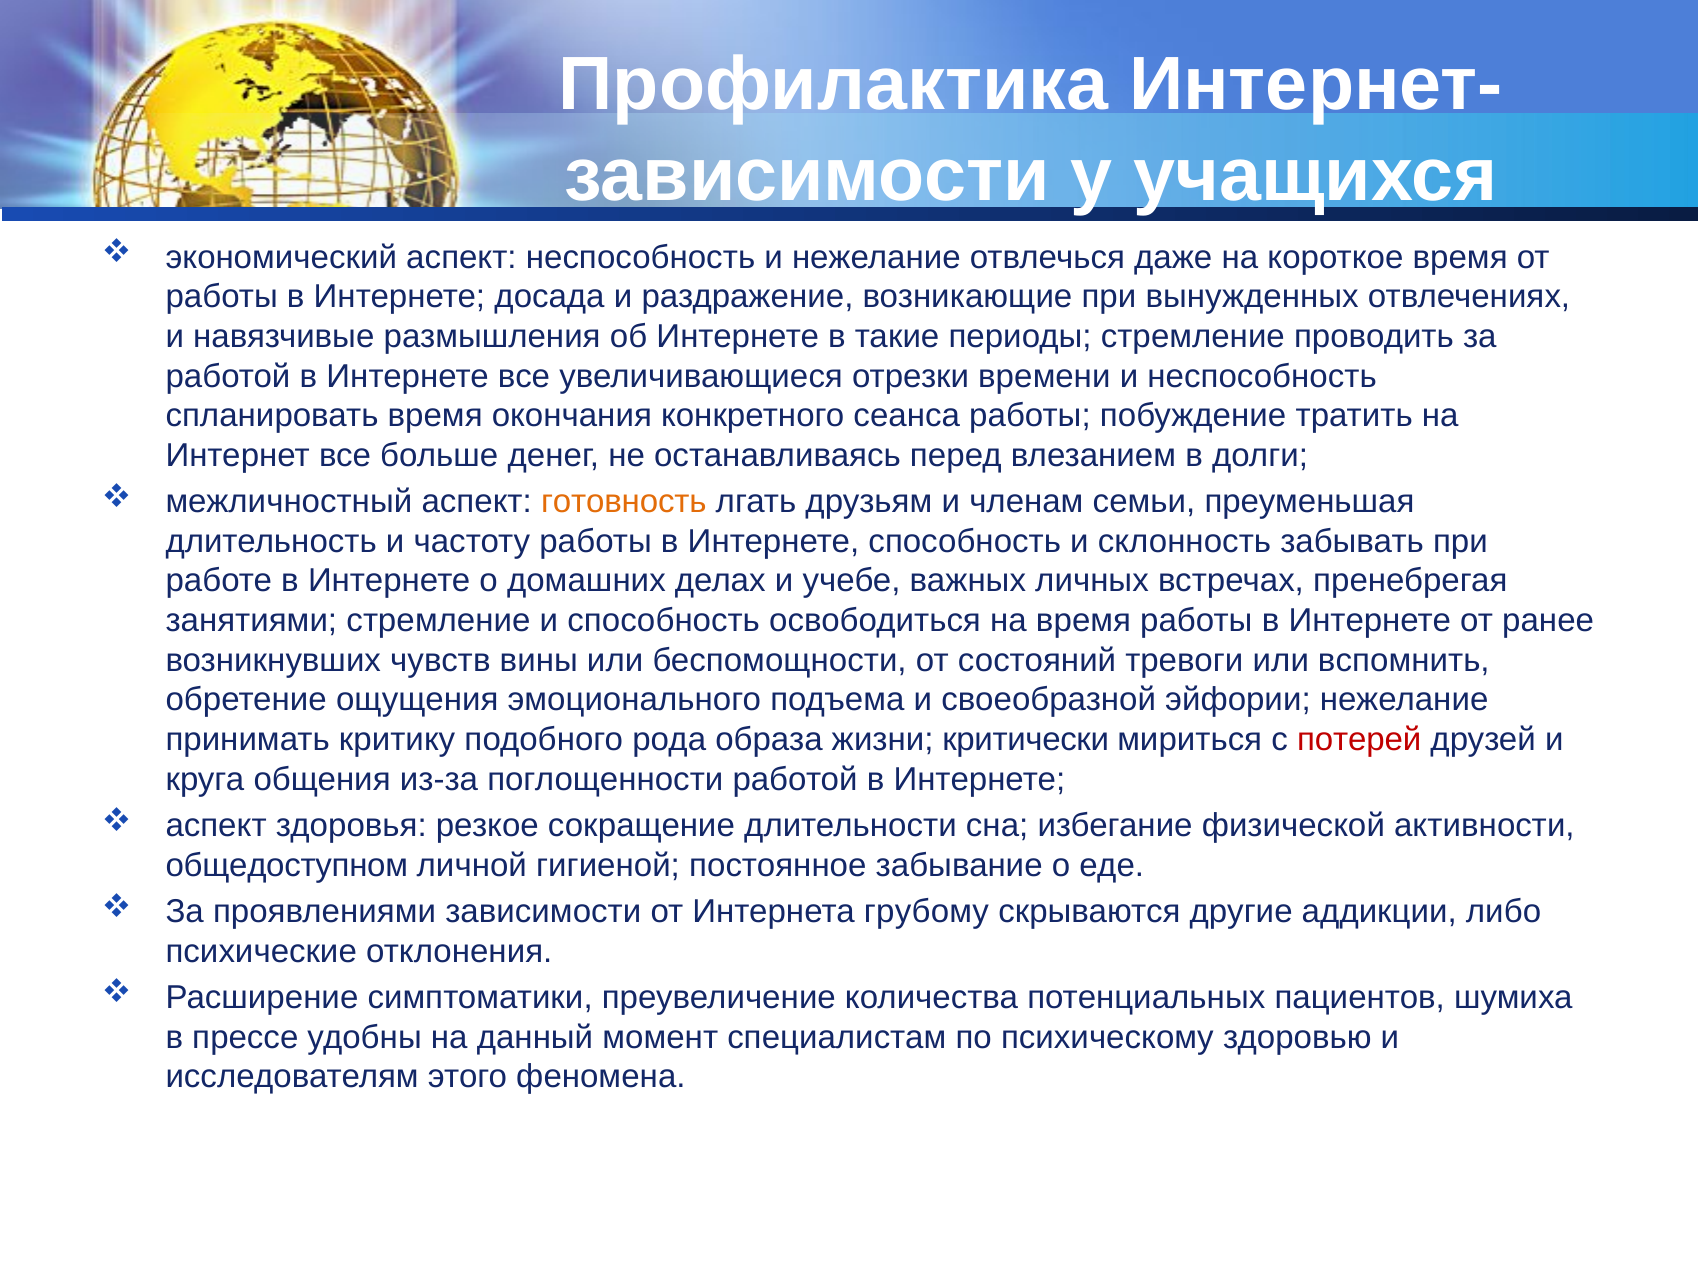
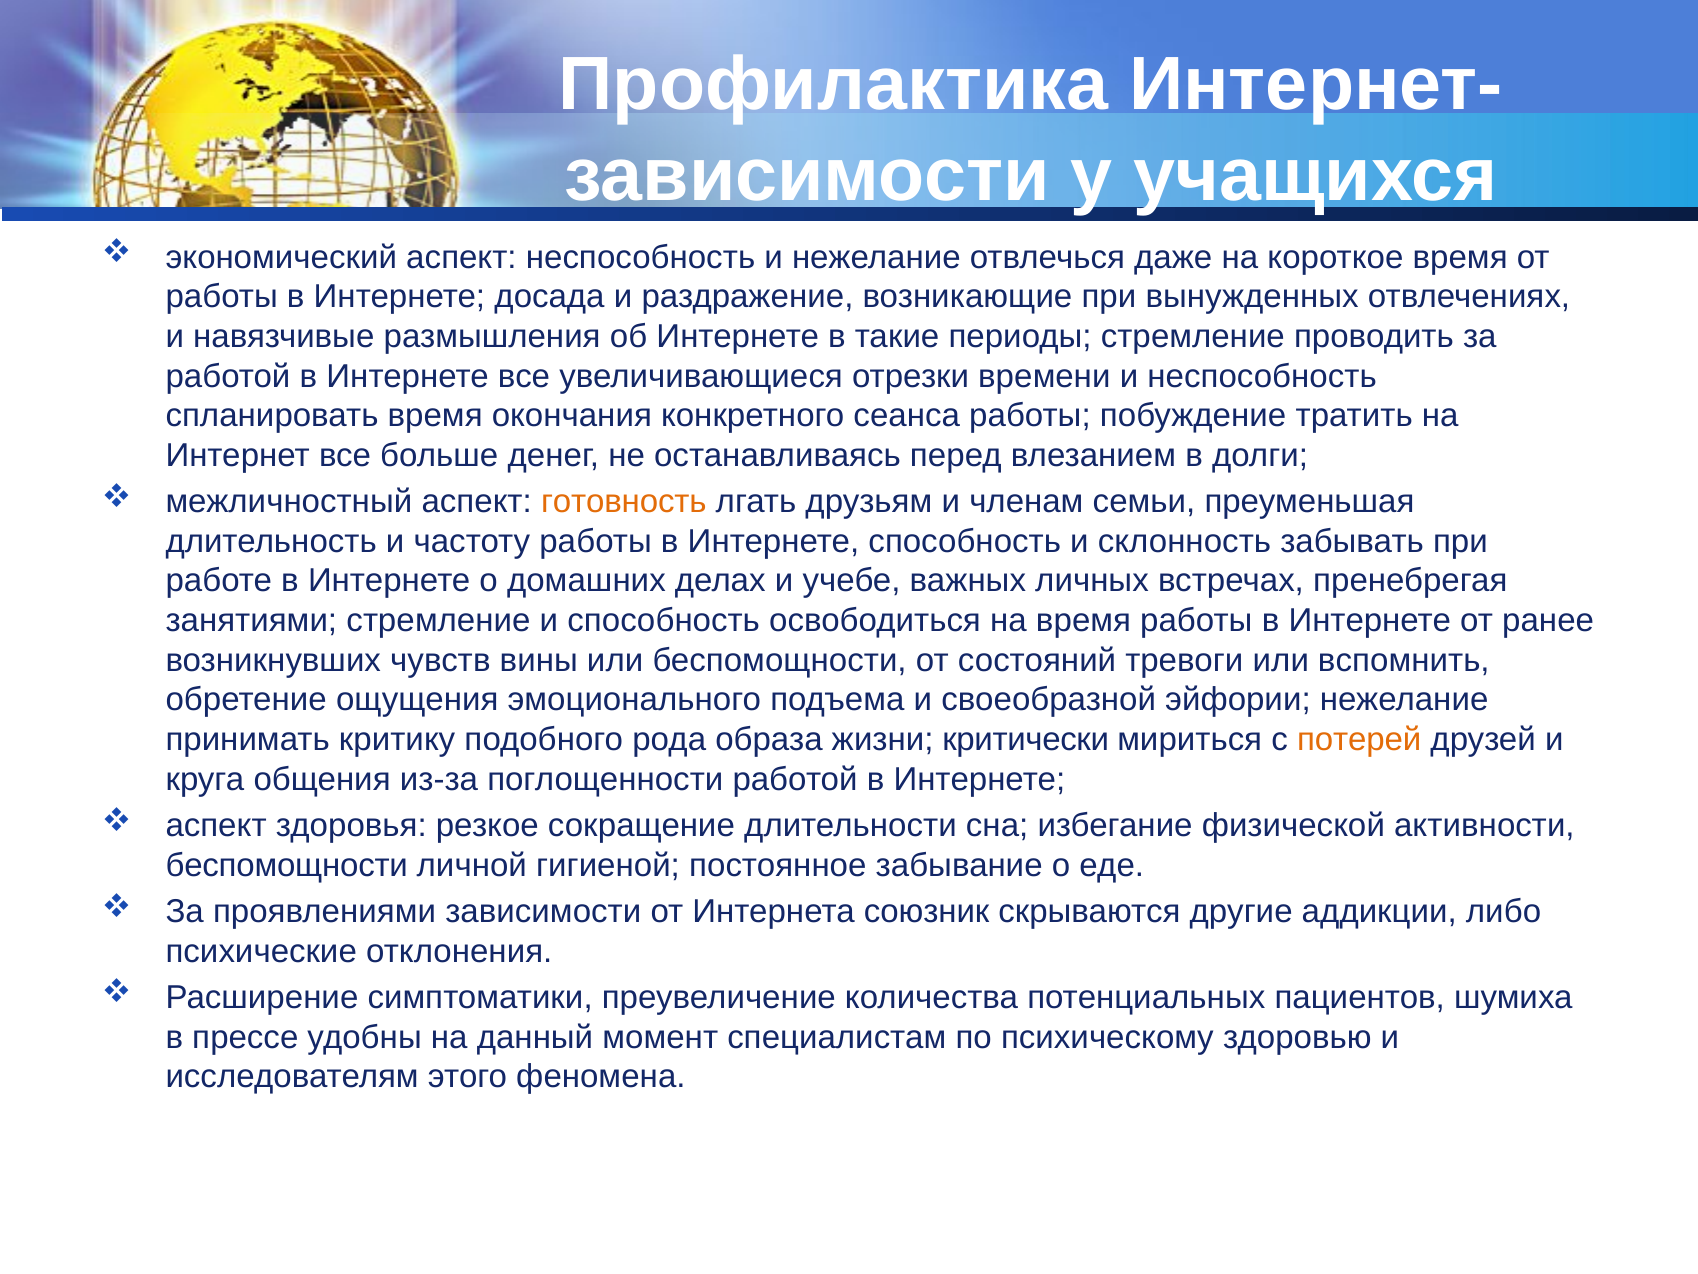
потерей colour: red -> orange (1359, 739)
общедоступном: общедоступном -> беспомощности (287, 865)
грубому: грубому -> союзник (927, 911)
